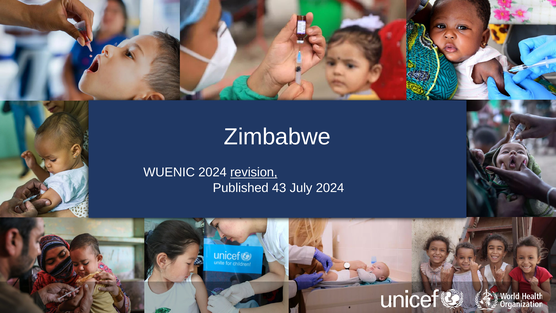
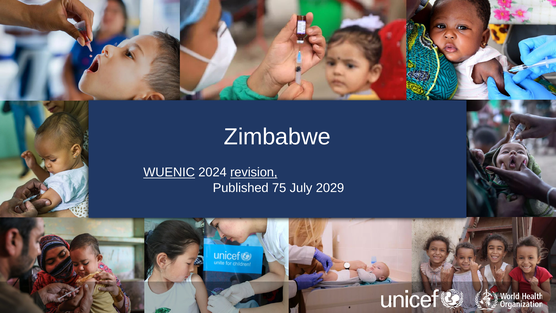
WUENIC underline: none -> present (169, 172)
43: 43 -> 75 (279, 188)
July 2024: 2024 -> 2029 (330, 188)
